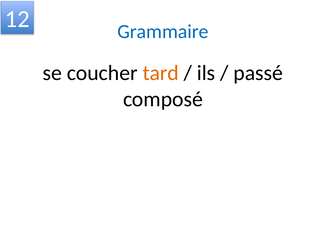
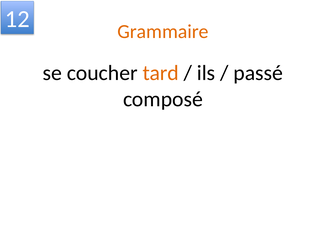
Grammaire colour: blue -> orange (163, 32)
